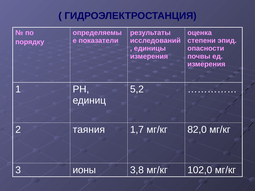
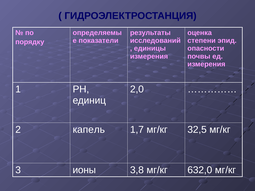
5,2: 5,2 -> 2,0 (137, 89)
таяния: таяния -> капель (89, 130)
82,0: 82,0 -> 32,5 (197, 130)
102,0: 102,0 -> 632,0 (200, 170)
